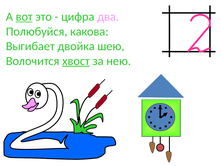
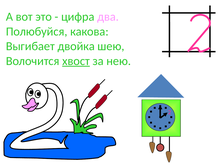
вот underline: present -> none (24, 17)
